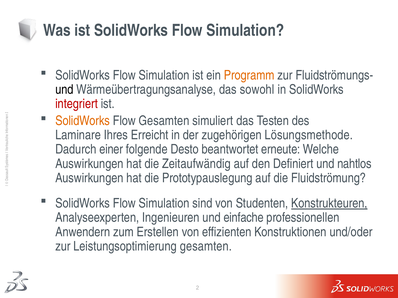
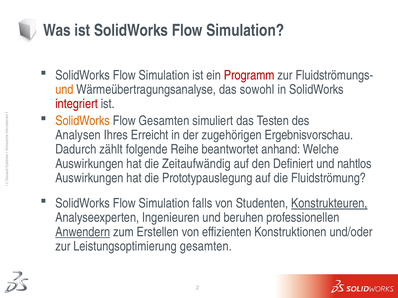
Programm colour: orange -> red (249, 75)
und colour: black -> orange (64, 90)
Laminare: Laminare -> Analysen (78, 135)
Lösungsmethode: Lösungsmethode -> Ergebnisvorschau (309, 135)
einer: einer -> zählt (111, 150)
Desto: Desto -> Reihe (185, 150)
erneute: erneute -> anhand (281, 150)
sind: sind -> falls (202, 204)
einfache: einfache -> beruhen (244, 218)
Anwendern underline: none -> present (83, 232)
